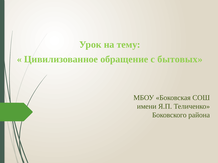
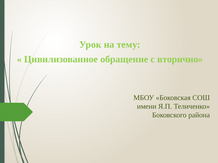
бытовых: бытовых -> вторично (180, 59)
